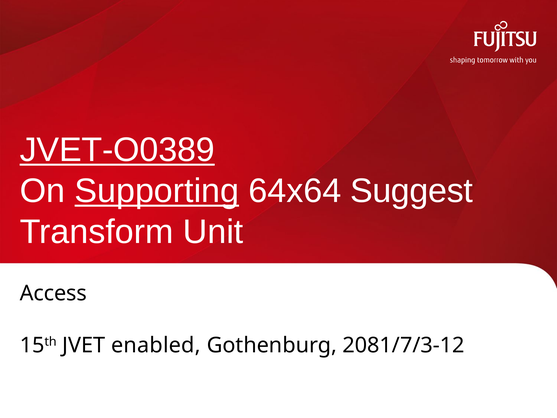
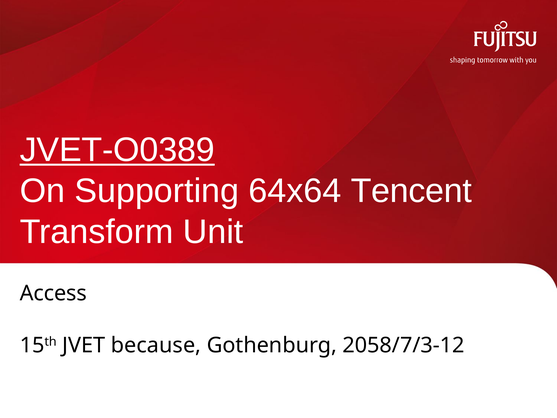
Supporting underline: present -> none (157, 191)
Suggest: Suggest -> Tencent (411, 191)
enabled: enabled -> because (156, 345)
2081/7/3-12: 2081/7/3-12 -> 2058/7/3-12 (404, 345)
